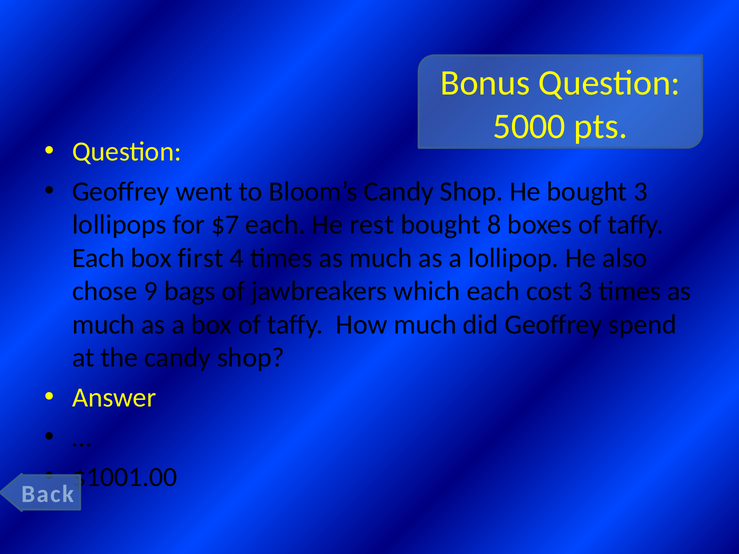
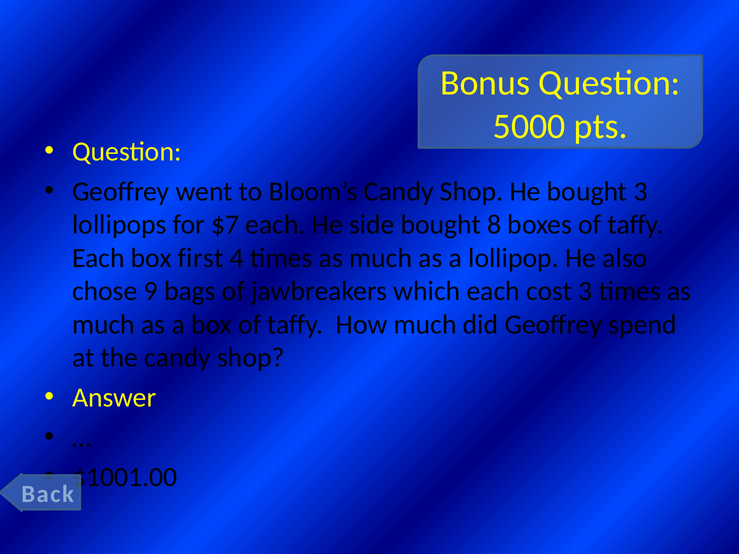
rest: rest -> side (372, 225)
